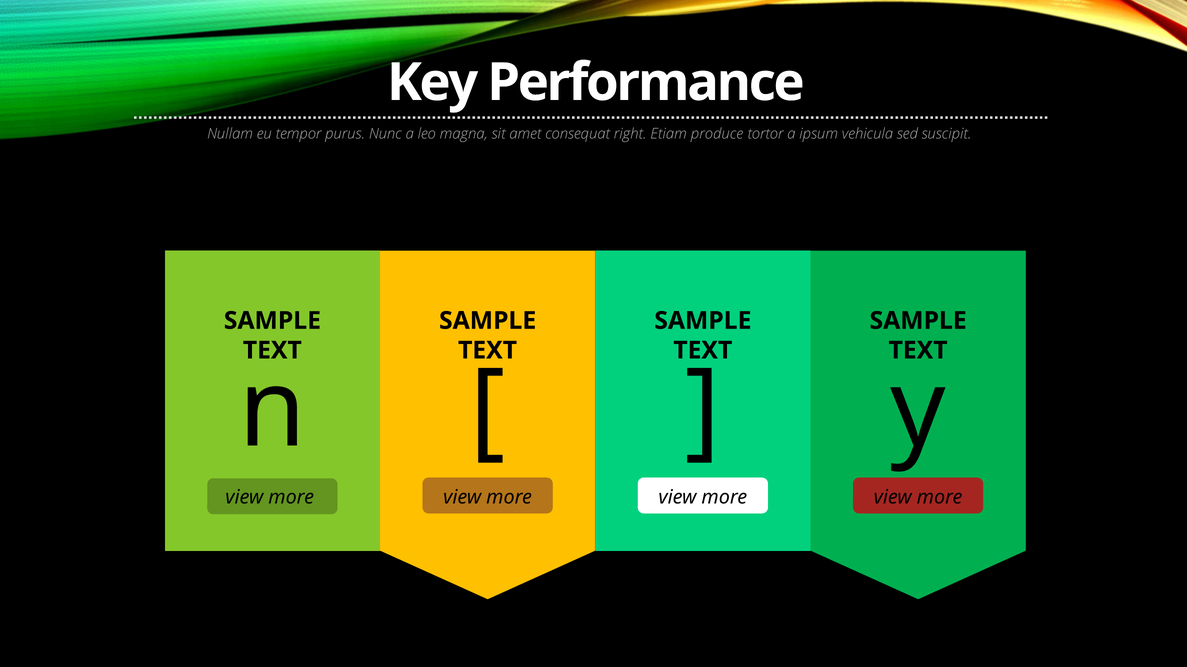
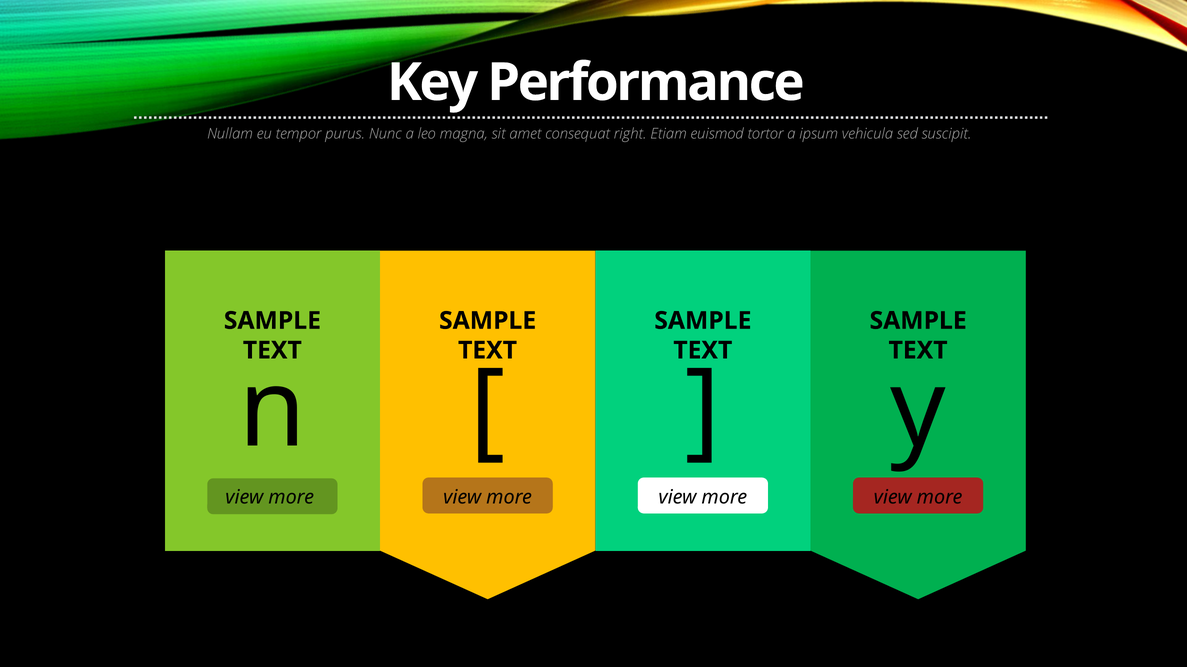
produce: produce -> euismod (717, 134)
